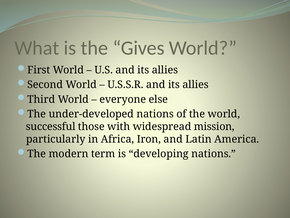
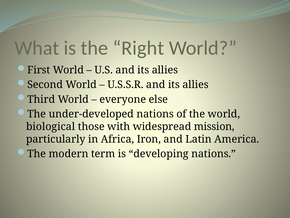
Gives: Gives -> Right (138, 48)
successful: successful -> biological (51, 126)
